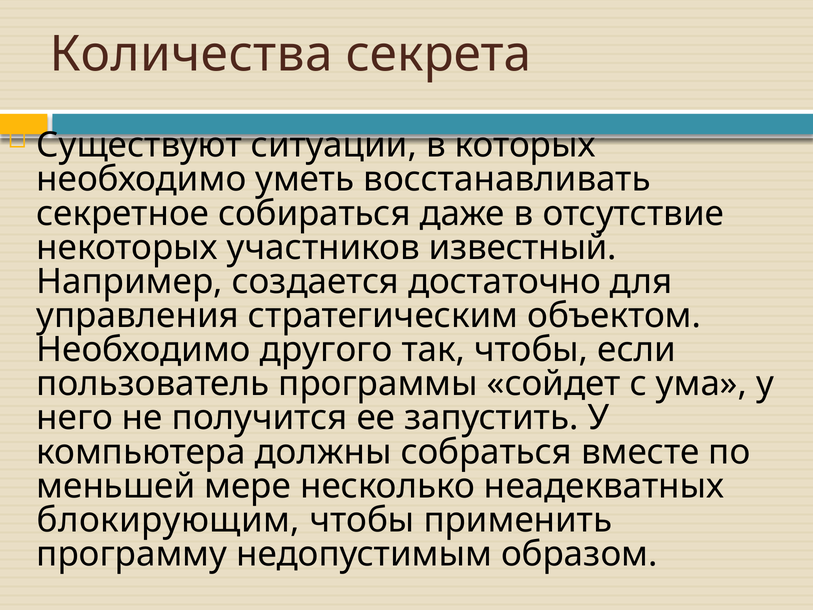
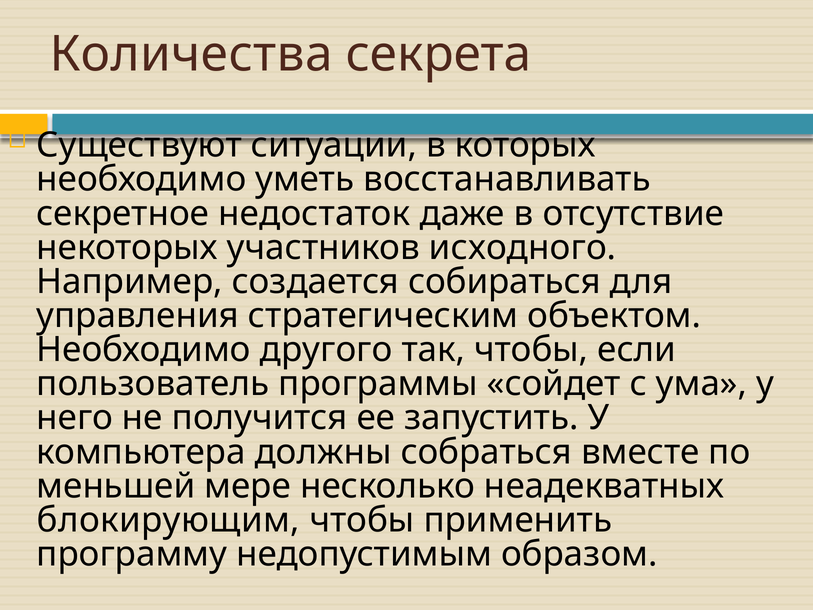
собираться: собираться -> недостаток (314, 213)
известный: известный -> исходного (523, 247)
достаточно: достаточно -> собираться (505, 282)
